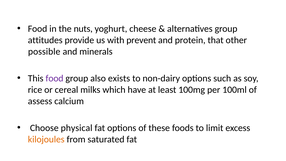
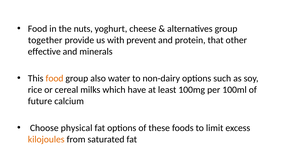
attitudes: attitudes -> together (45, 40)
possible: possible -> effective (44, 52)
food colour: purple -> orange (54, 78)
exists: exists -> water (119, 78)
assess: assess -> future (40, 101)
